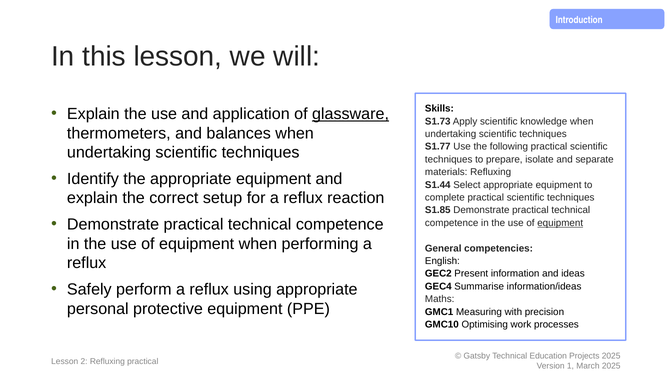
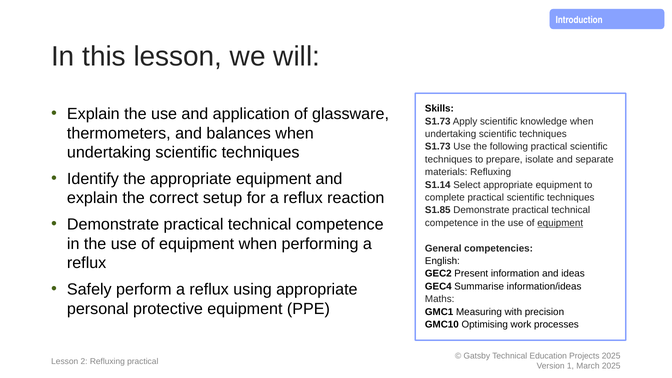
glassware underline: present -> none (350, 114)
S1.77: S1.77 -> S1.73 (438, 147)
S1.44: S1.44 -> S1.14 (438, 185)
